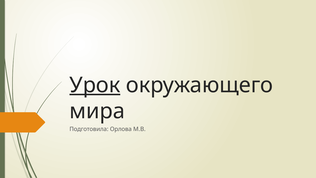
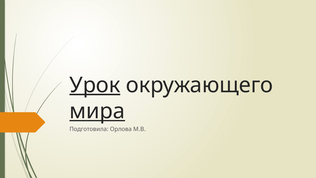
мира underline: none -> present (97, 111)
